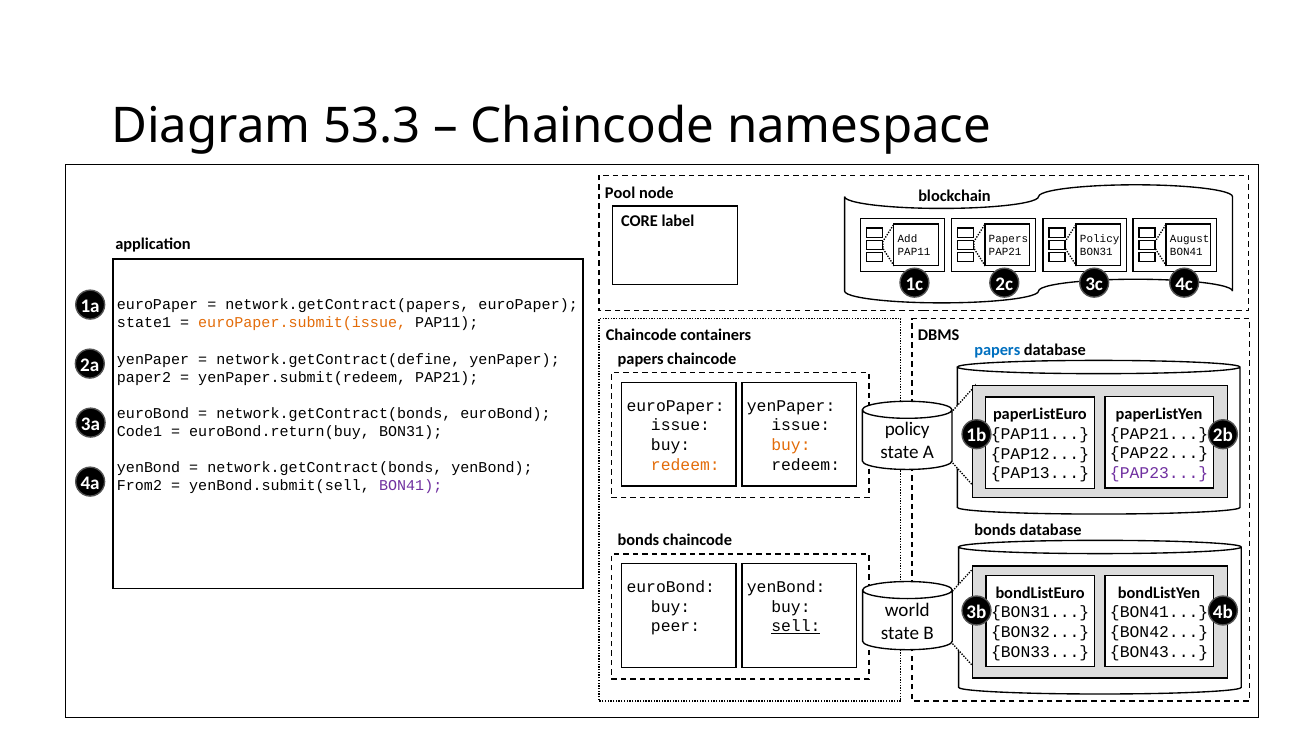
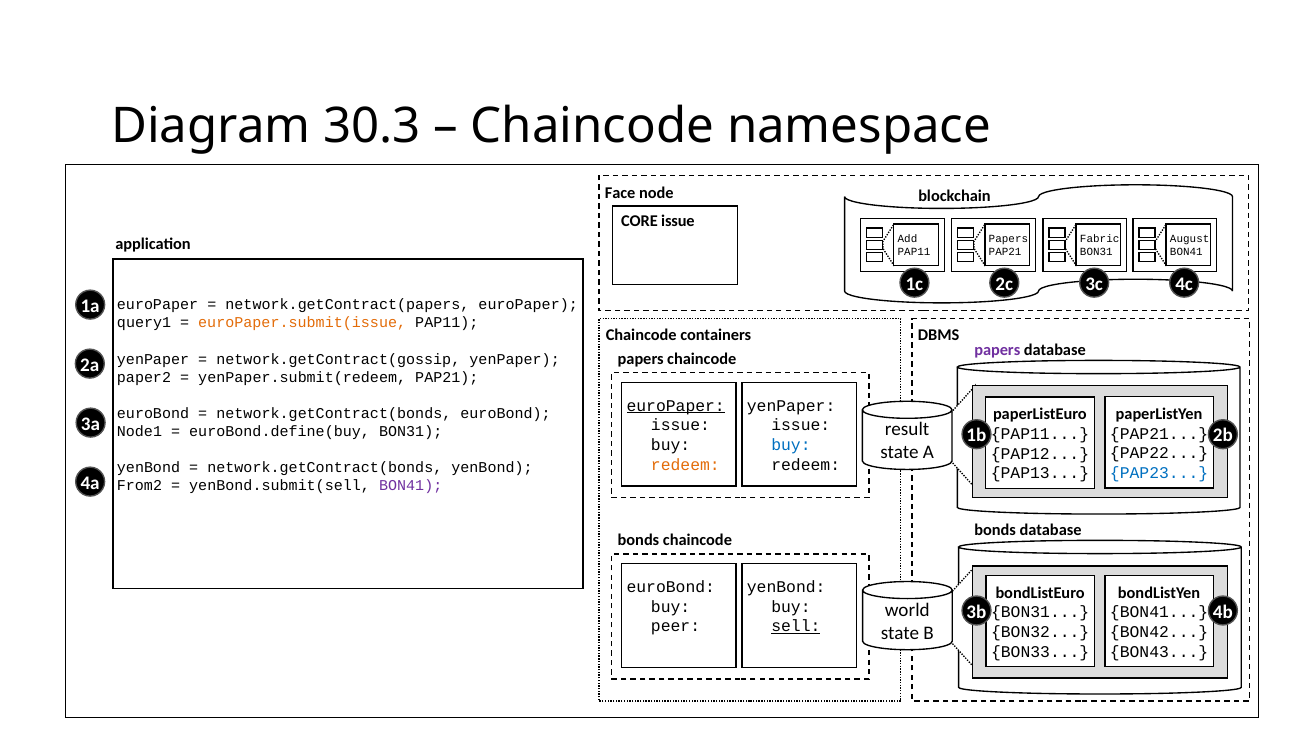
53.3: 53.3 -> 30.3 (372, 127)
Pool: Pool -> Face (620, 193)
CORE label: label -> issue (678, 221)
Policy: Policy -> Fabric (1100, 239)
state1: state1 -> query1 (144, 323)
papers colour: blue -> purple (997, 350)
network.getContract(define: network.getContract(define -> network.getContract(gossip (338, 359)
euroPaper underline: none -> present (676, 406)
policy: policy -> result (907, 429)
Code1: Code1 -> Node1 (139, 431)
euroBond.return(buy: euroBond.return(buy -> euroBond.define(buy (280, 431)
buy colour: orange -> blue (791, 445)
PAP23 colour: purple -> blue (1159, 473)
